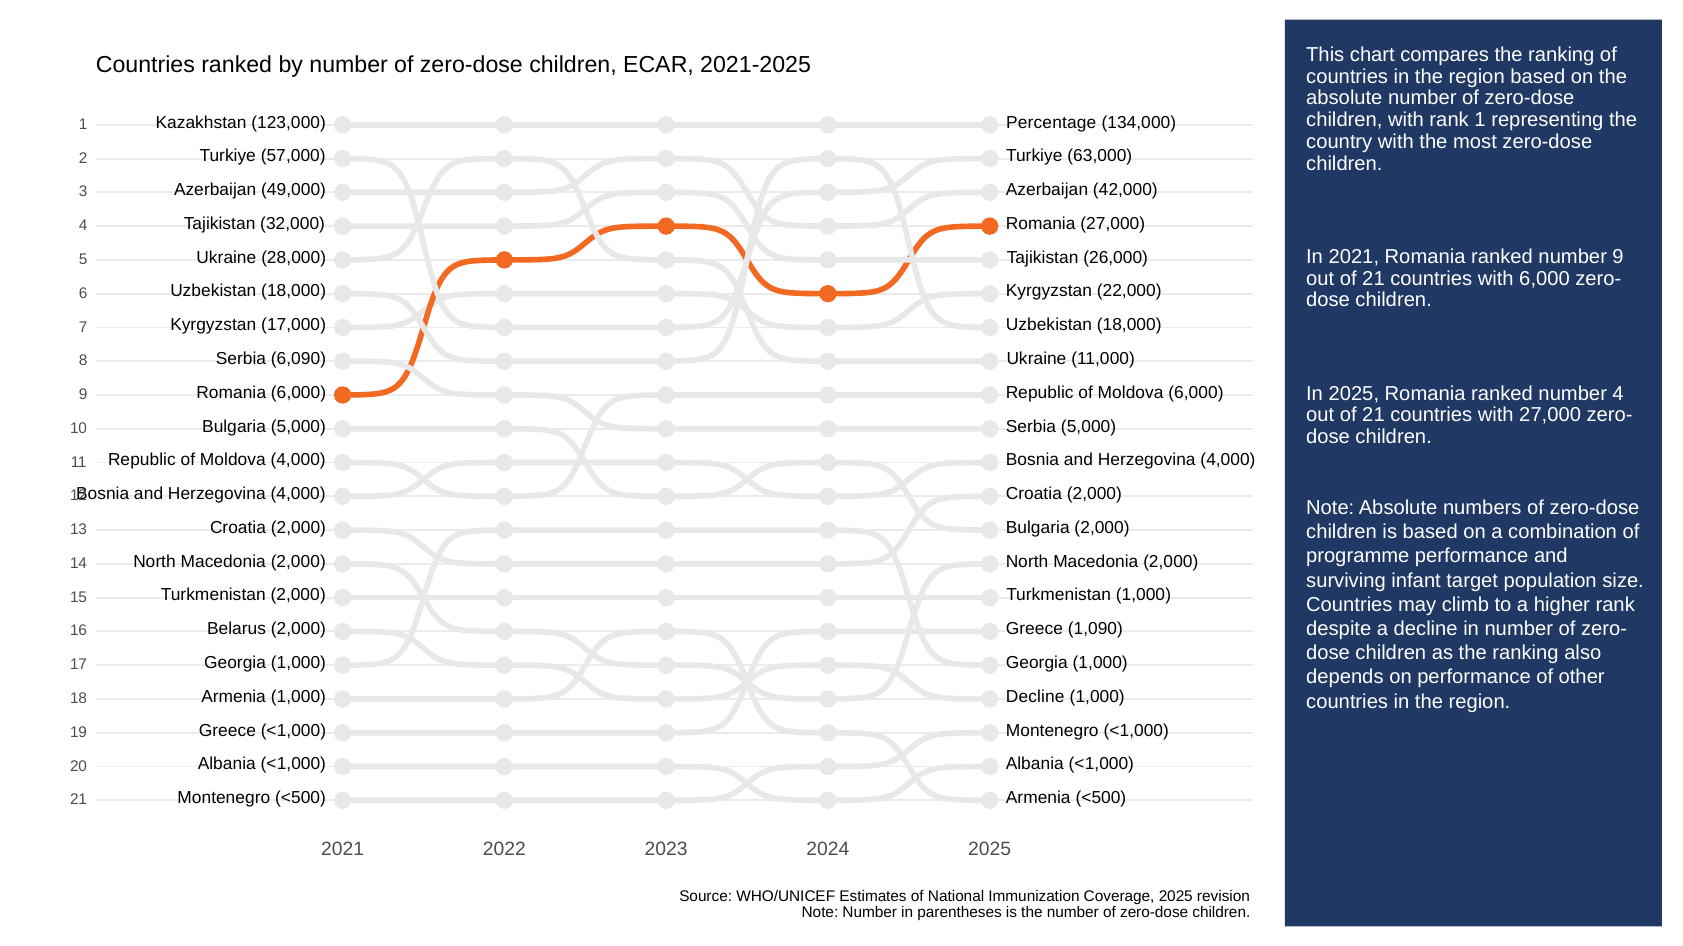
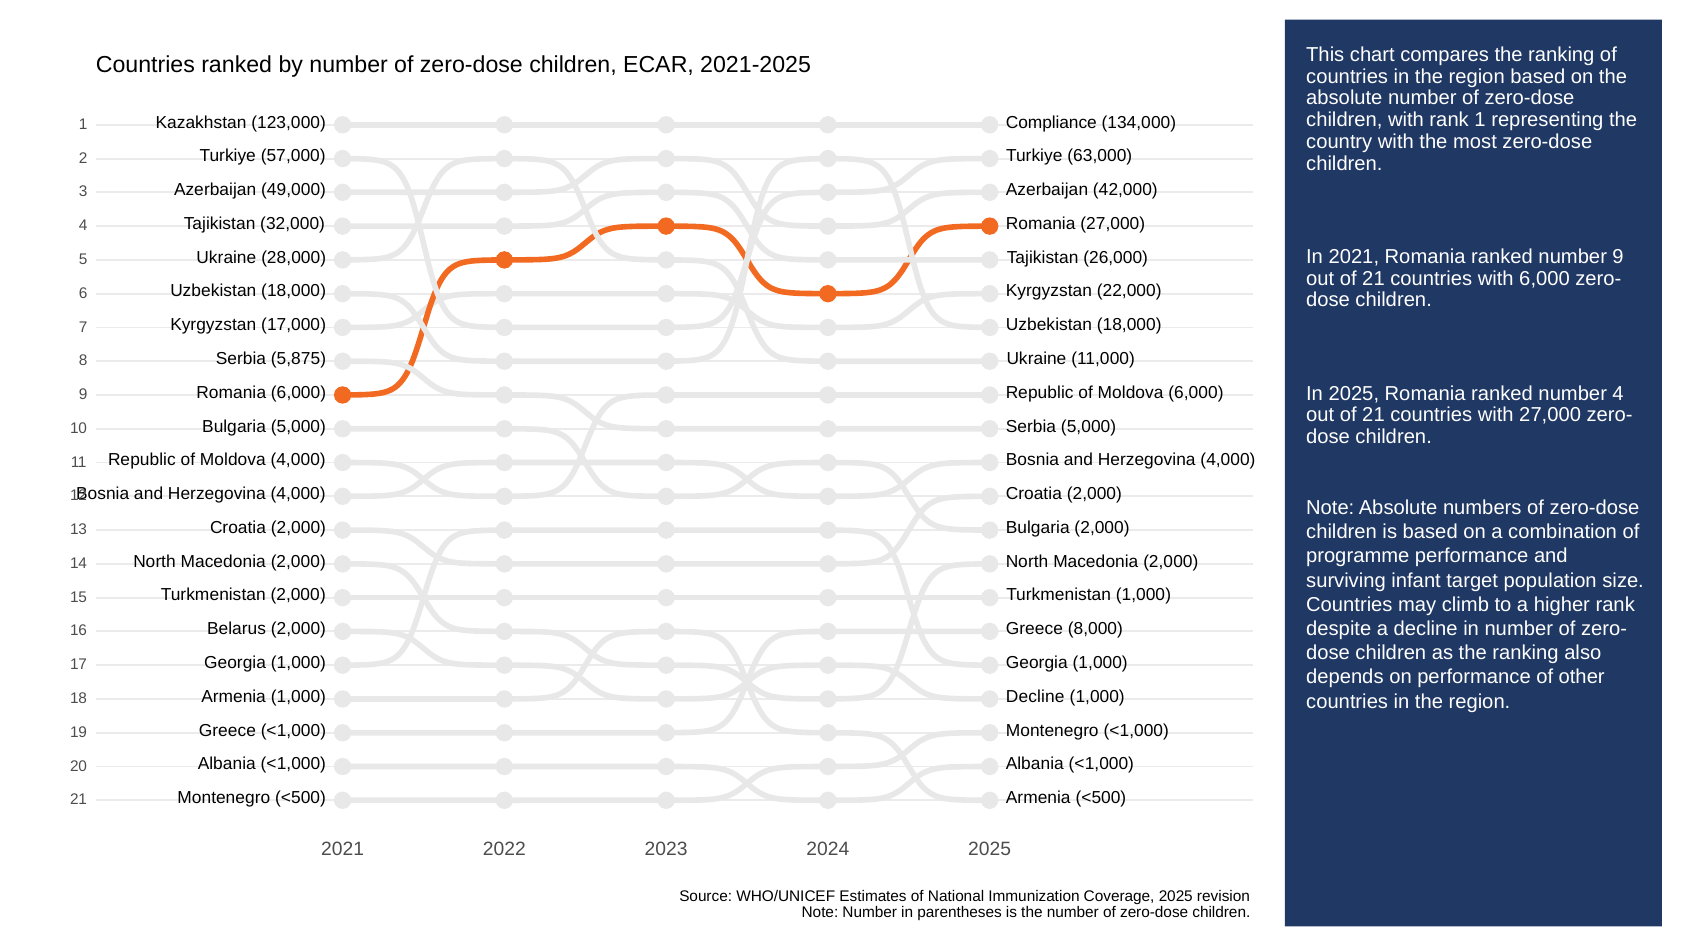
Percentage: Percentage -> Compliance (1051, 122)
6,090: 6,090 -> 5,875 (298, 359)
1,090: 1,090 -> 8,000 (1095, 629)
